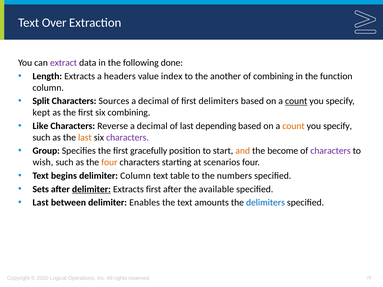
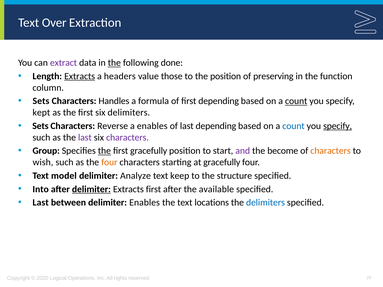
the underline: none -> present (114, 63)
Extracts underline: none -> present (80, 76)
index: index -> those (172, 76)
the another: another -> position (226, 76)
of combining: combining -> preserving (273, 76)
Split: Split -> Sets (41, 101)
Sources: Sources -> Handles (114, 101)
decimal: decimal -> formula (154, 101)
first delimiters: delimiters -> depending (219, 101)
six combining: combining -> delimiters (129, 113)
Like: Like -> Sets (40, 126)
decimal: decimal -> enables (152, 126)
count colour: orange -> blue (293, 126)
specify underline: none -> present (338, 126)
last colour: orange -> purple (85, 138)
the underline: none -> present (104, 151)
and colour: orange -> purple (243, 151)
characters colour: purple -> orange (331, 151)
at scenarios: scenarios -> gracefully (222, 162)
begins: begins -> model (64, 176)
delimiter Column: Column -> Analyze (135, 176)
table: table -> keep (180, 176)
numbers: numbers -> structure (234, 176)
Sets: Sets -> Into (41, 189)
amounts: amounts -> locations (212, 203)
